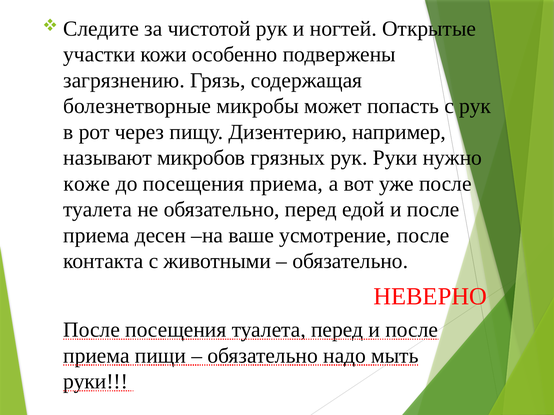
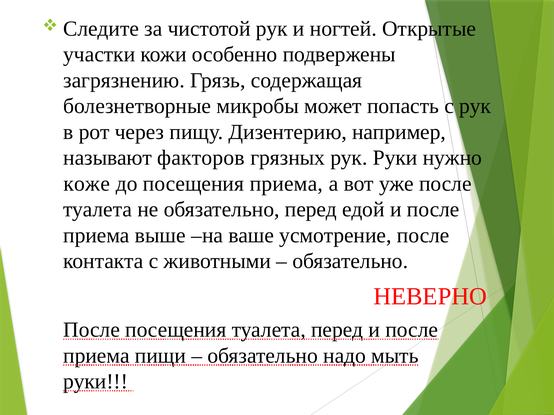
микробов: микробов -> факторов (201, 158)
десен: десен -> выше (160, 236)
